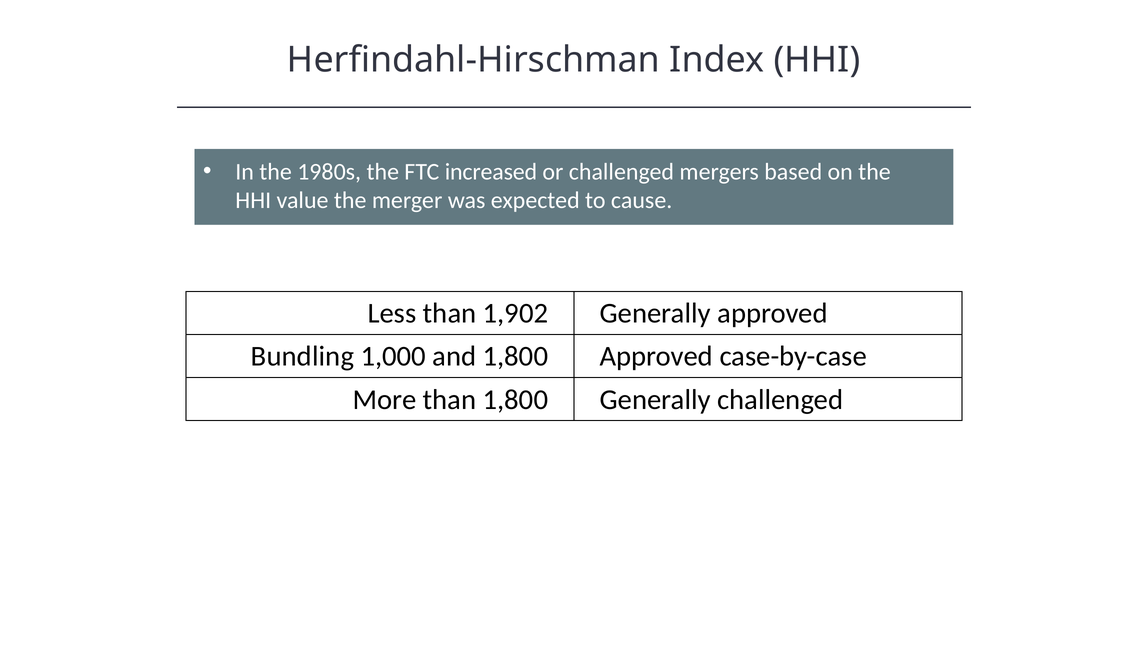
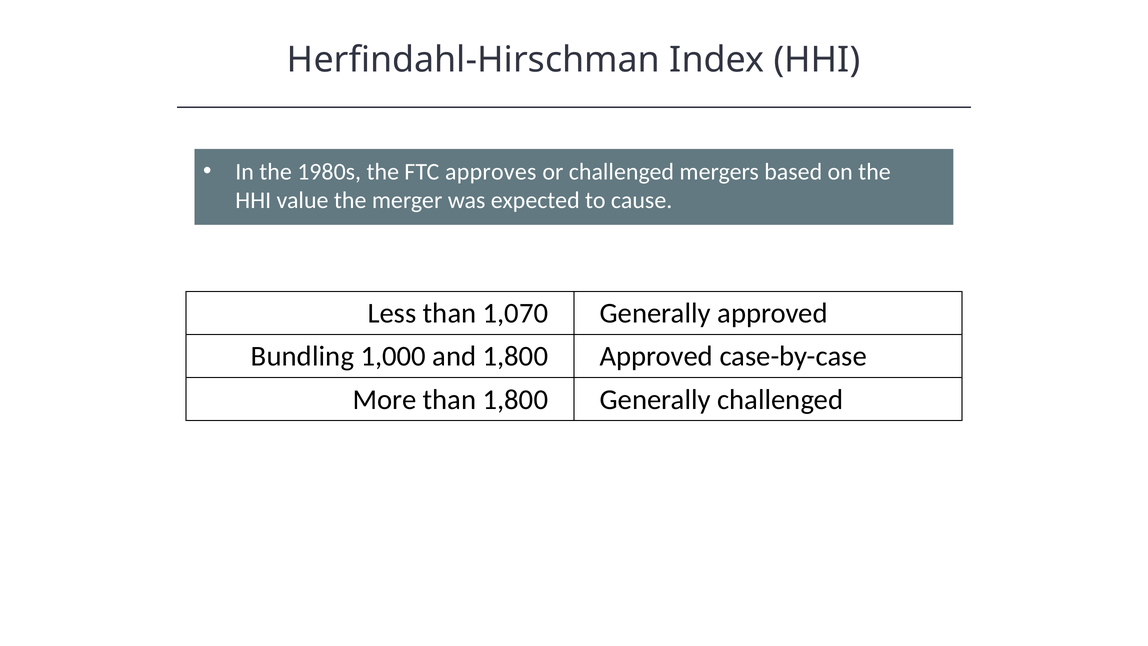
increased: increased -> approves (491, 172)
1,902: 1,902 -> 1,070 (515, 313)
